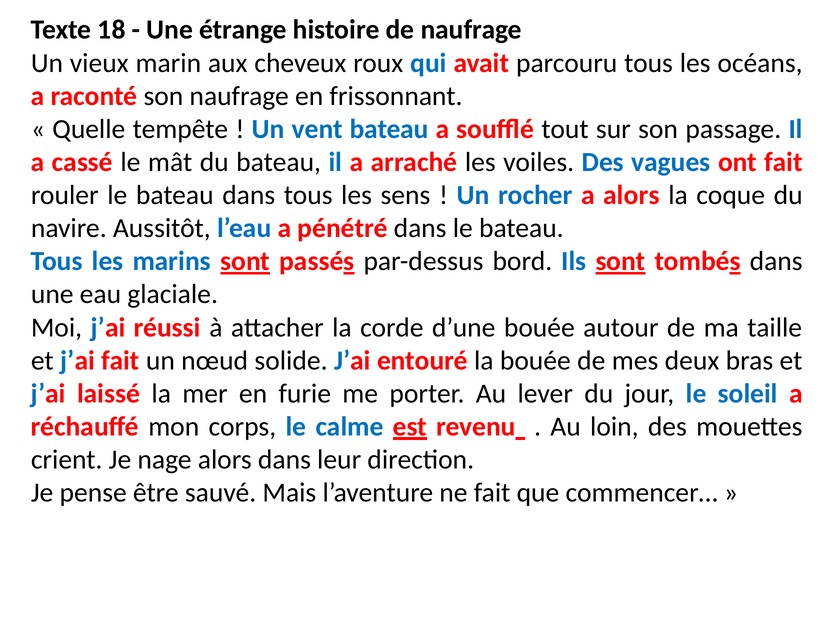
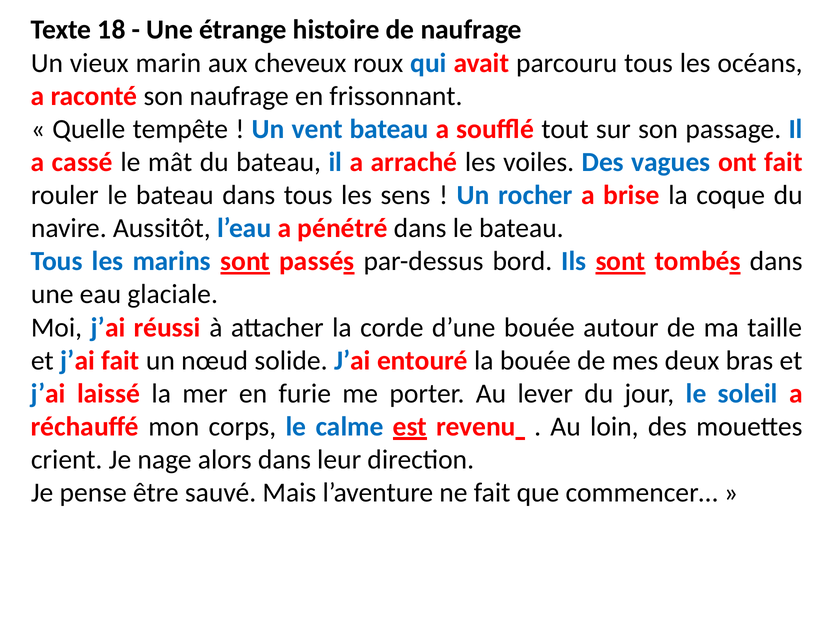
a alors: alors -> brise (631, 195)
